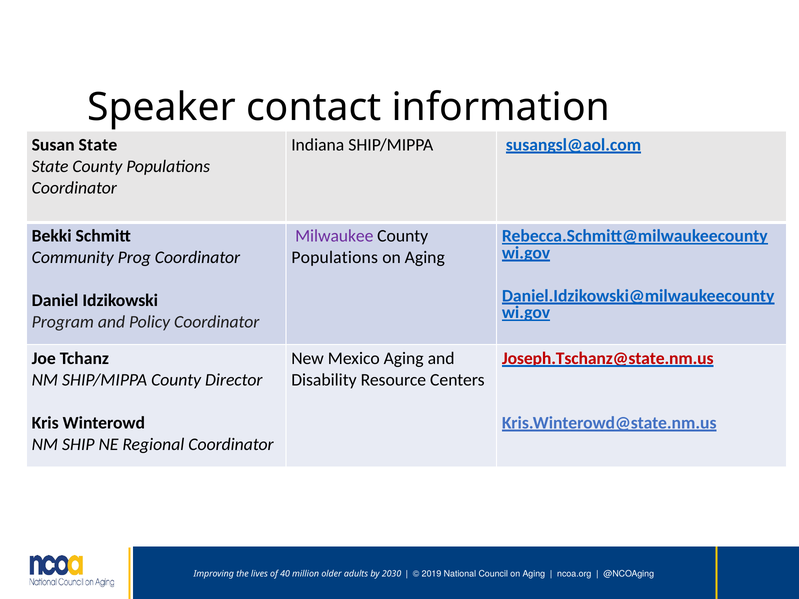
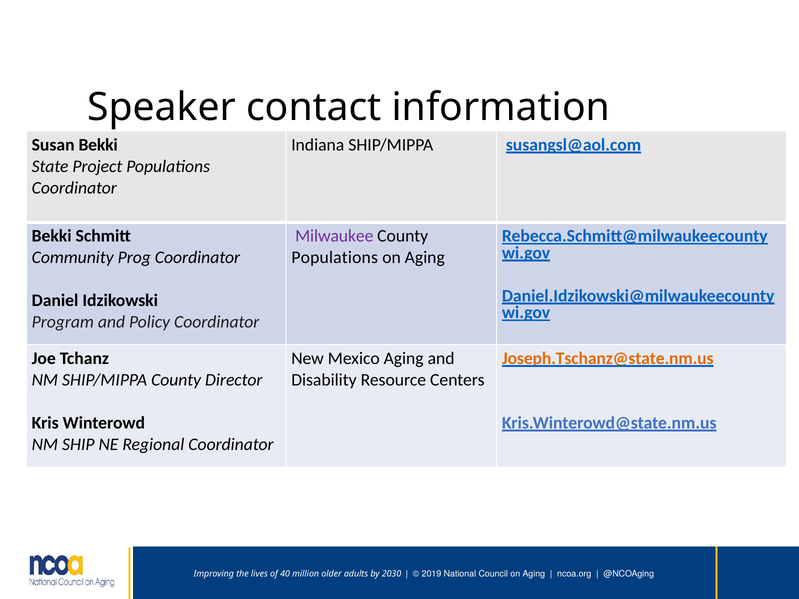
Susan State: State -> Bekki (98, 145)
State County: County -> Project (97, 166)
Joseph.Tschanz@state.nm.us colour: red -> orange (608, 358)
